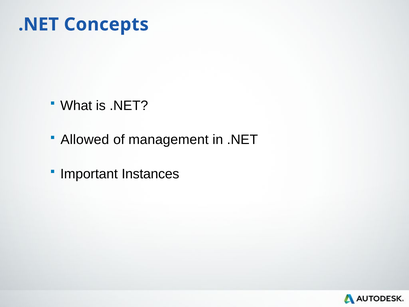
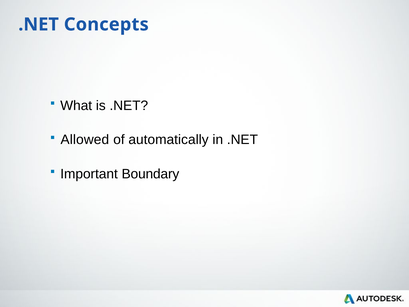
management: management -> automatically (169, 140)
Instances: Instances -> Boundary (150, 174)
